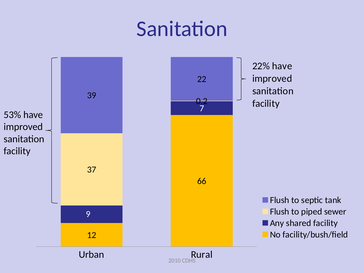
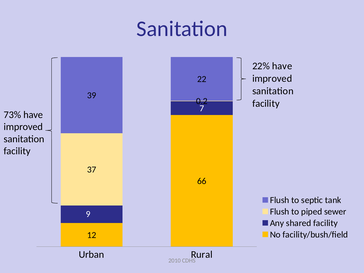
53%: 53% -> 73% (12, 115)
